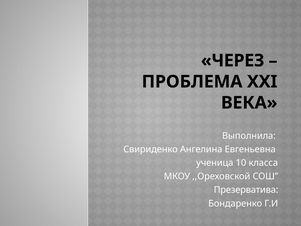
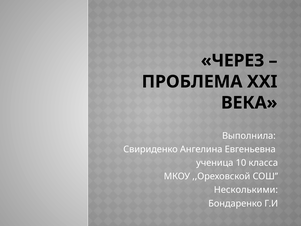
Презерватива: Презерватива -> Несколькими (246, 190)
